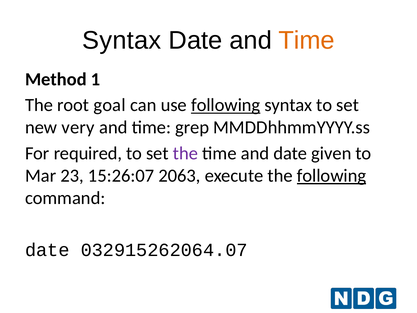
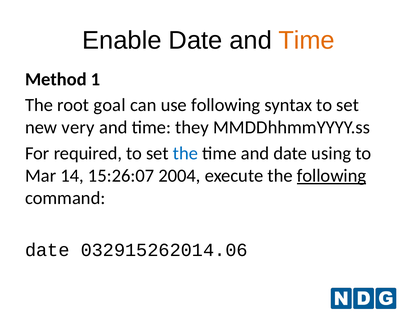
Syntax: Syntax -> Enable (122, 40)
following underline: present -> none (226, 105)
grep: grep -> they (192, 127)
the colour: purple -> blue (185, 153)
given: given -> using (331, 153)
23: 23 -> 14 (72, 176)
2063: 2063 -> 2004 (179, 176)
032915262064.07: 032915262064.07 -> 032915262014.06 (164, 250)
